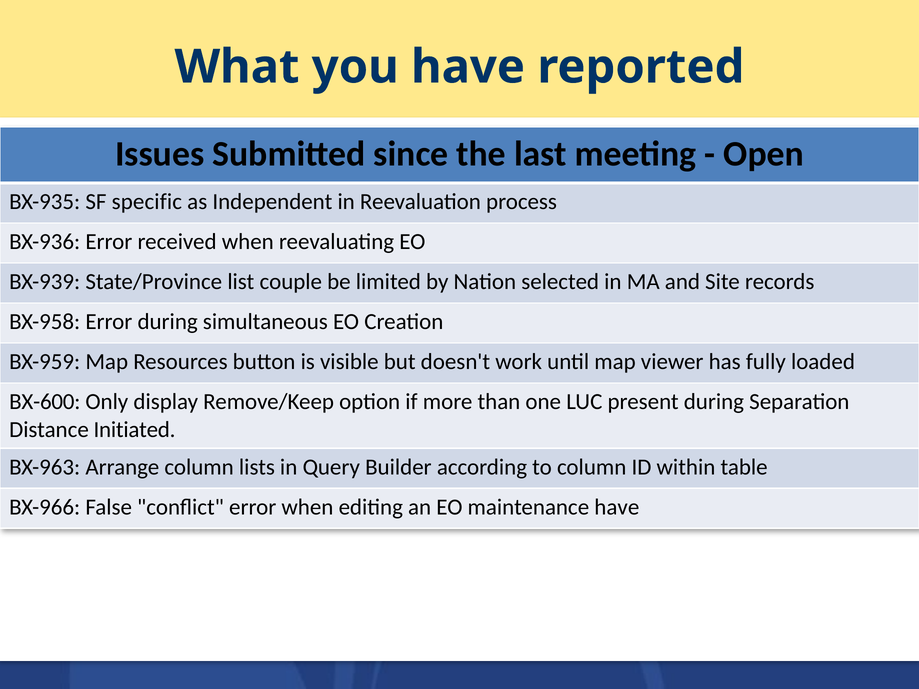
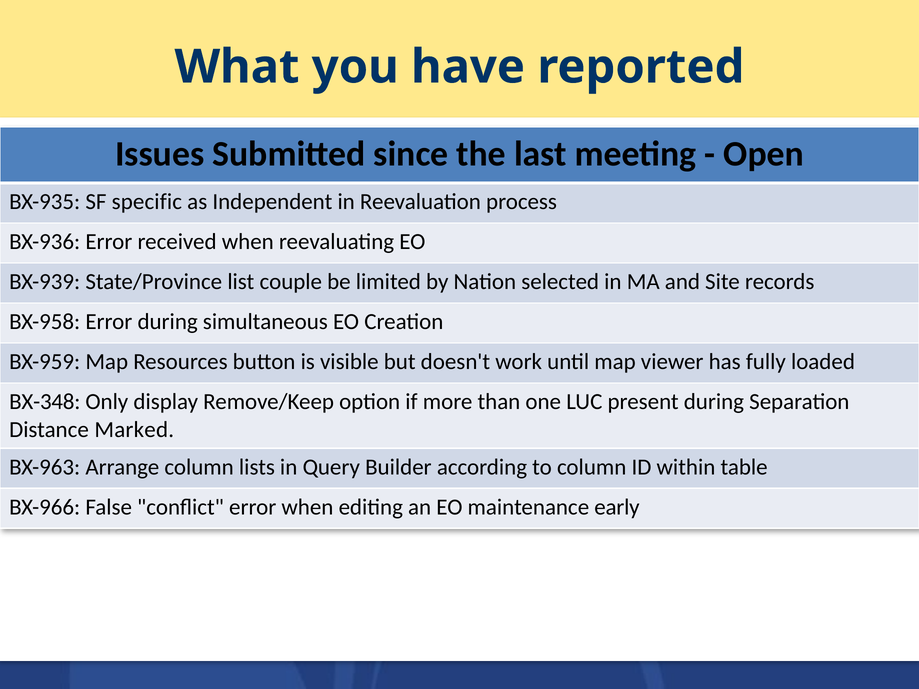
BX-600: BX-600 -> BX-348 (45, 402)
Initiated: Initiated -> Marked (134, 430)
maintenance have: have -> early (617, 507)
